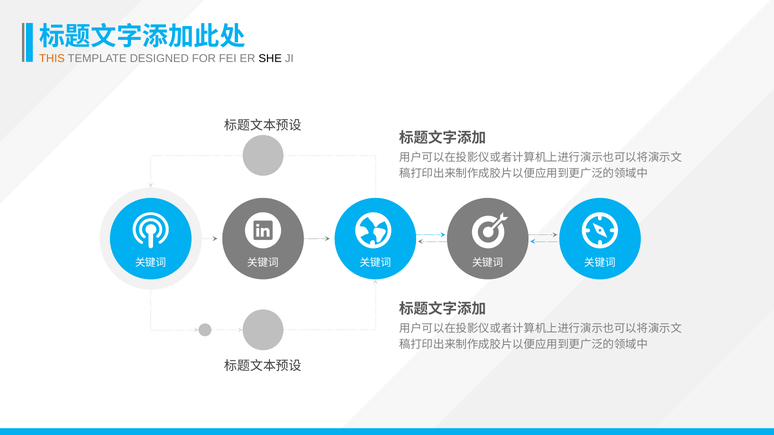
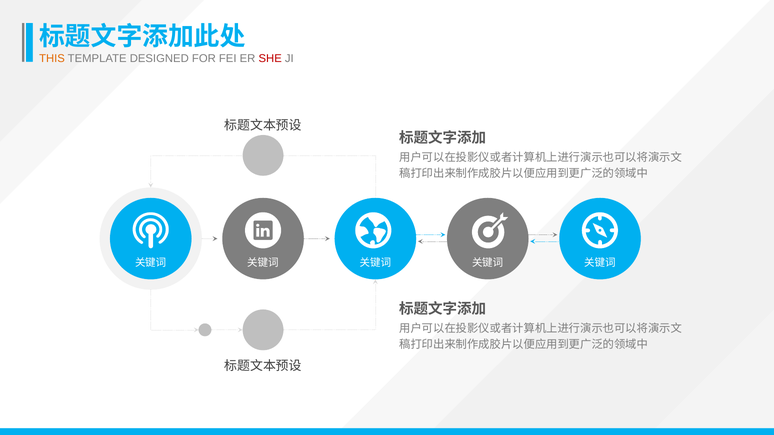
SHE colour: black -> red (270, 58)
